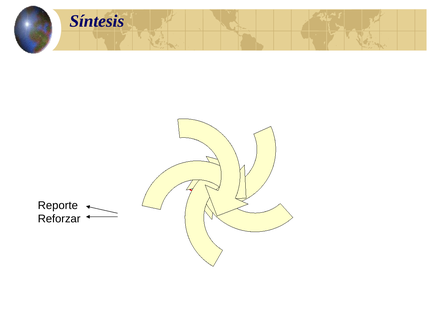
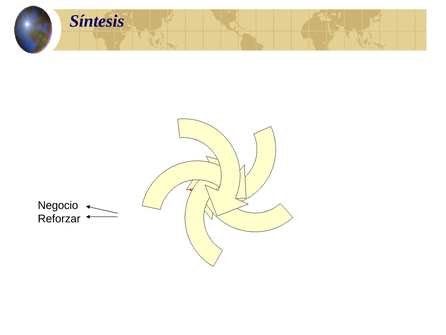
Reporte: Reporte -> Negocio (58, 205)
